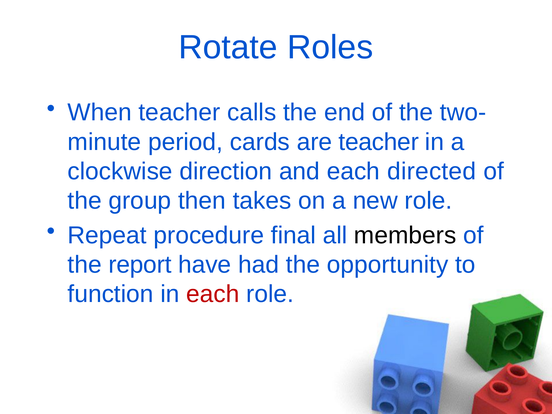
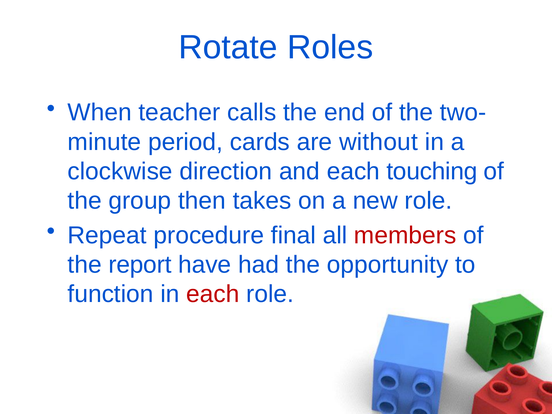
are teacher: teacher -> without (378, 142)
directed: directed -> touching (432, 171)
members colour: black -> red (405, 235)
